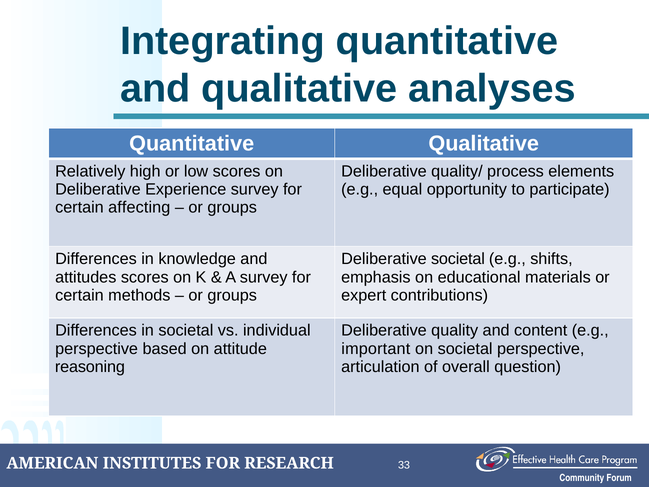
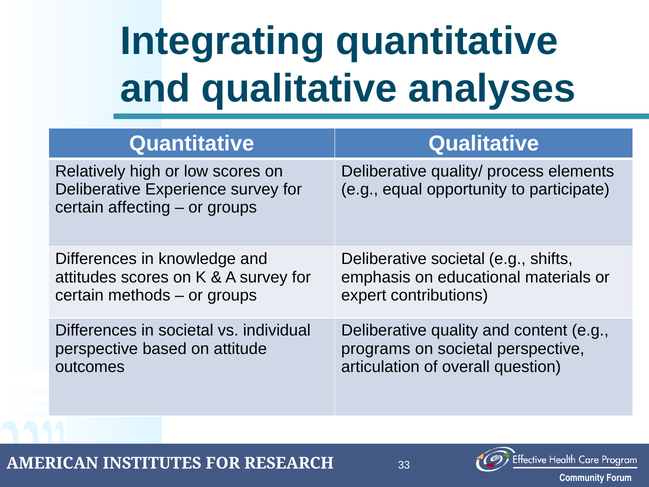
important: important -> programs (376, 349)
reasoning: reasoning -> outcomes (90, 367)
